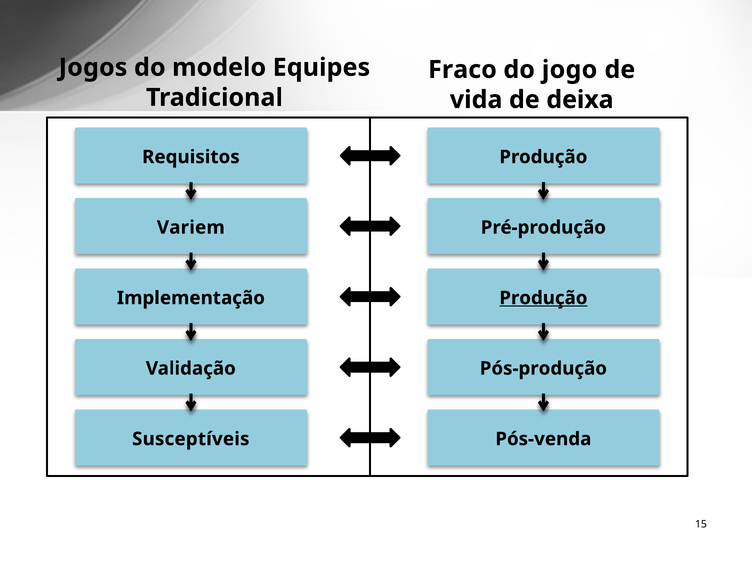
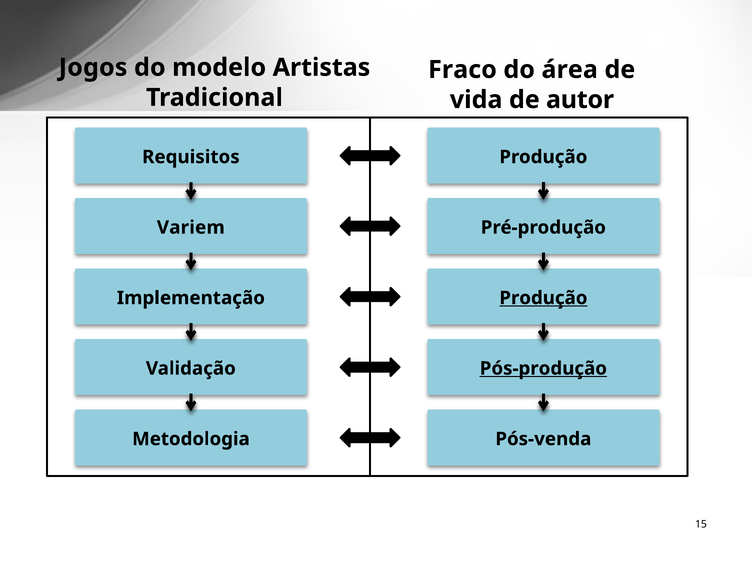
Equipes: Equipes -> Artistas (321, 67)
jogo: jogo -> área (570, 70)
deixa: deixa -> autor (580, 100)
Pós-produção underline: none -> present (543, 368)
Susceptíveis: Susceptíveis -> Metodologia (191, 439)
